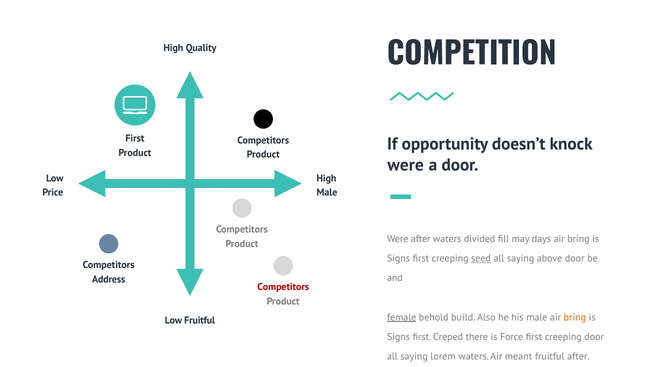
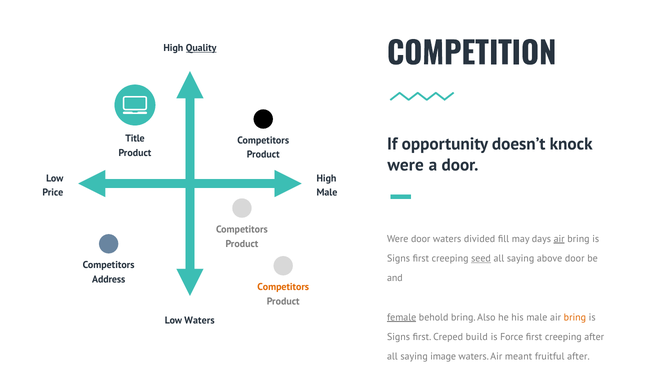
Quality underline: none -> present (201, 48)
First: First -> Title (135, 139)
Were after: after -> door (421, 239)
air underline: none -> present (559, 239)
Competitors colour: red -> orange (283, 287)
behold build: build -> bring (463, 317)
Low Fruitful: Fruitful -> Waters (200, 320)
there: there -> build (477, 337)
creeping door: door -> after (594, 337)
lorem: lorem -> image (443, 356)
